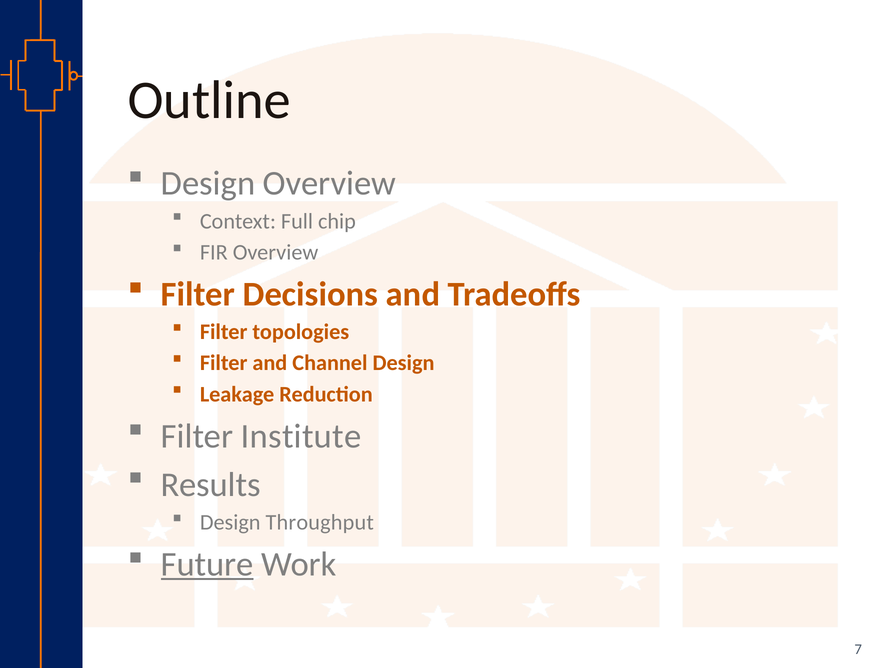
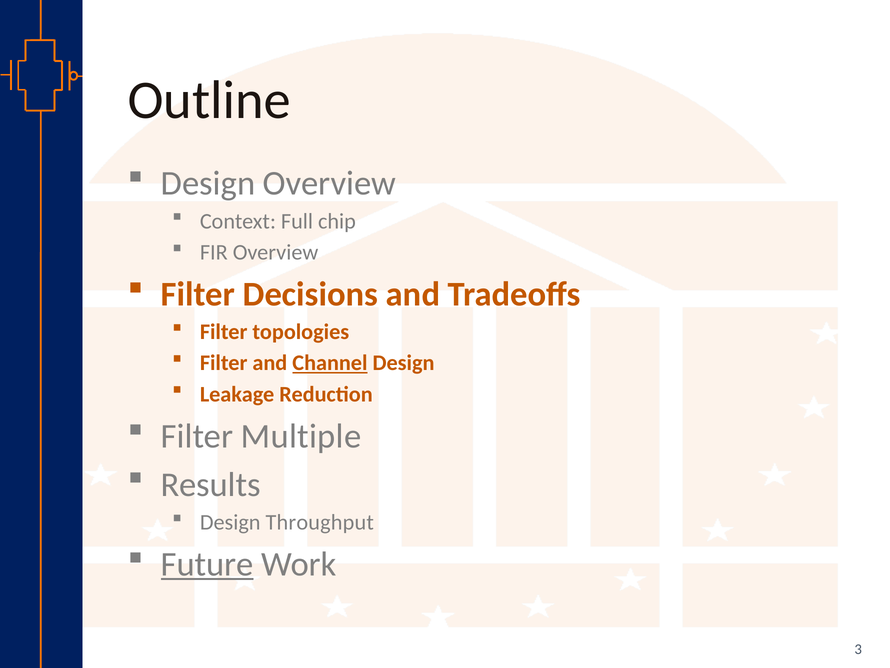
Channel underline: none -> present (330, 363)
Institute: Institute -> Multiple (301, 436)
7: 7 -> 3 (858, 649)
